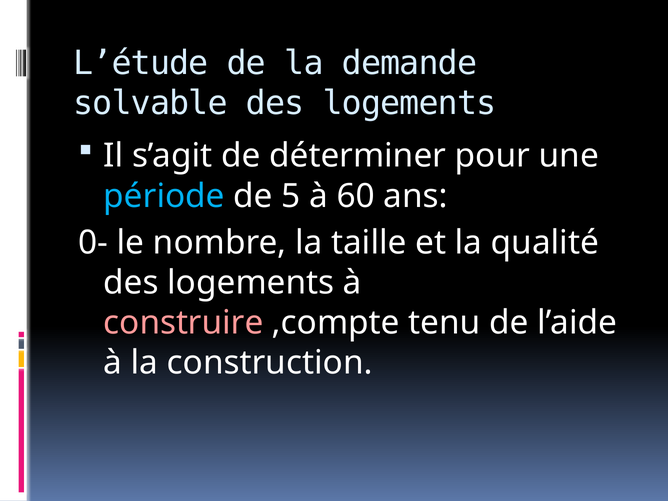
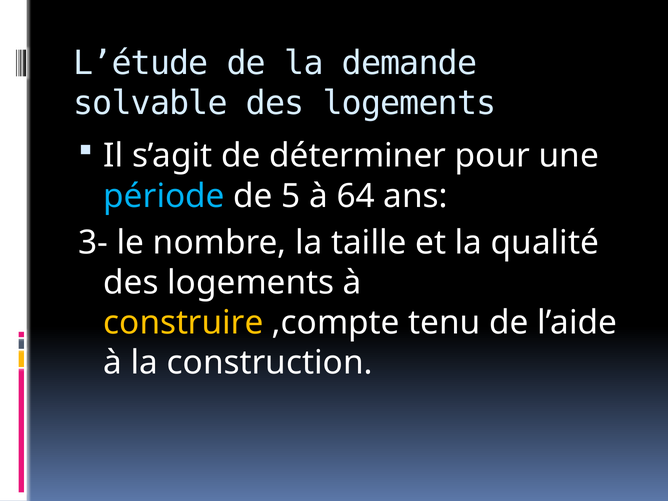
60: 60 -> 64 (356, 196)
0-: 0- -> 3- (93, 243)
construire colour: pink -> yellow (183, 323)
